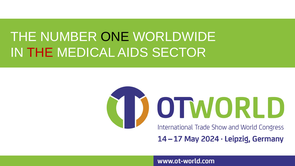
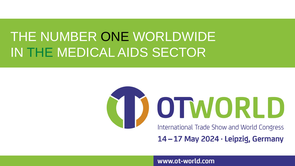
THE colour: red -> green (40, 53)
